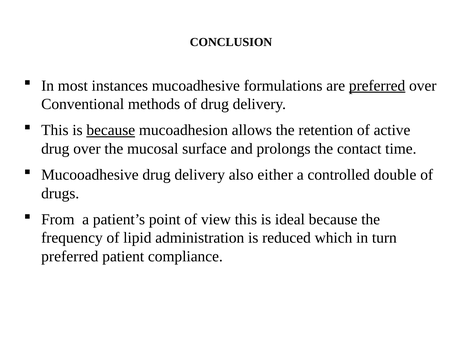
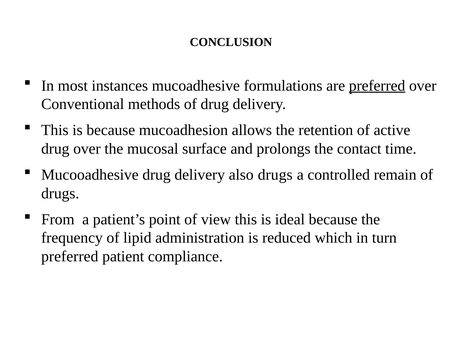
because underline: present -> none (111, 130)
also either: either -> drugs (275, 175)
double: double -> remain (395, 175)
